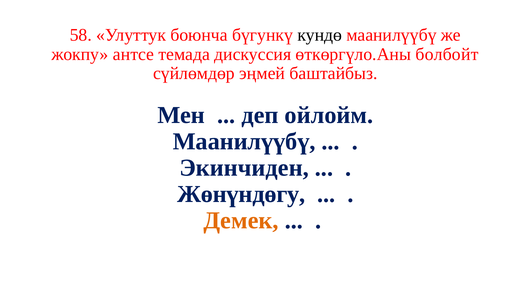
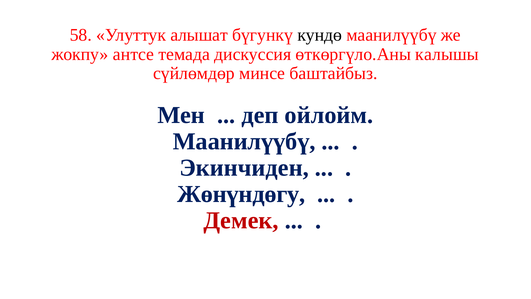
боюнча: боюнча -> алышат (199, 35)
болбойт: болбойт -> калышы (447, 54)
эңмей: эңмей -> минсе (262, 73)
Демек colour: orange -> red (241, 220)
